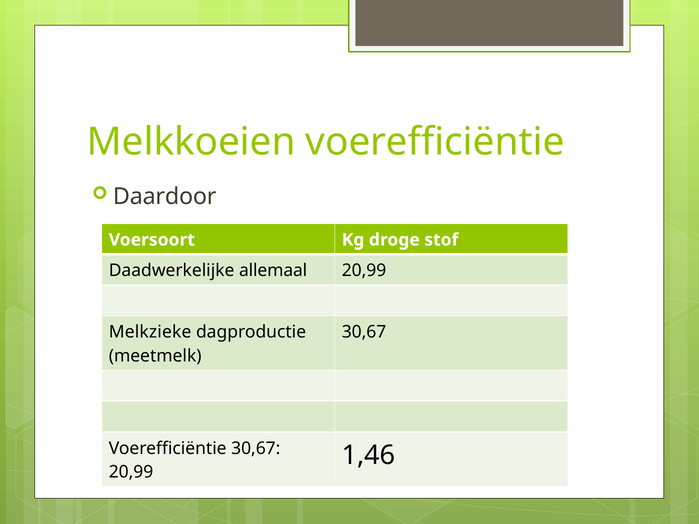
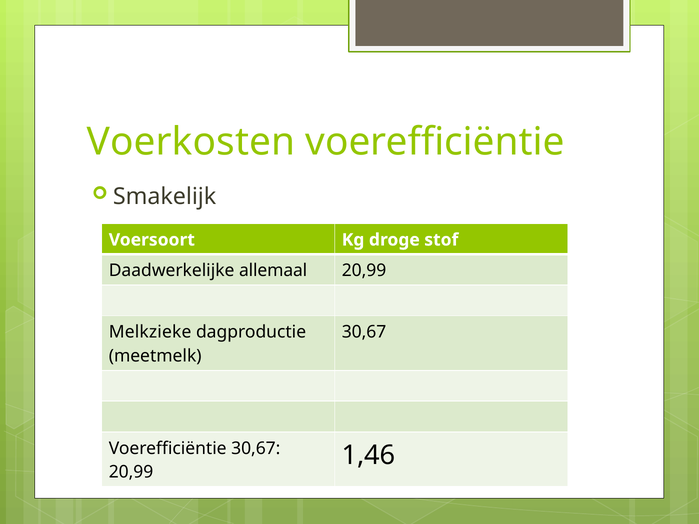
Melkkoeien: Melkkoeien -> Voerkosten (191, 142)
Daardoor: Daardoor -> Smakelijk (165, 197)
